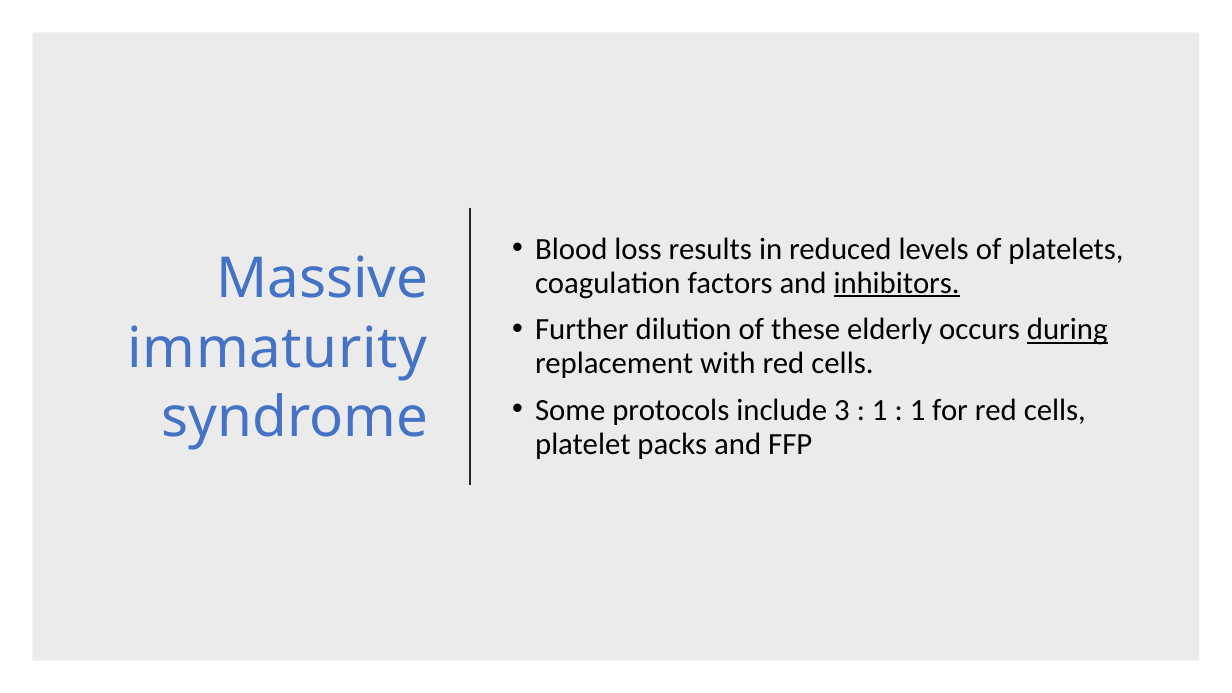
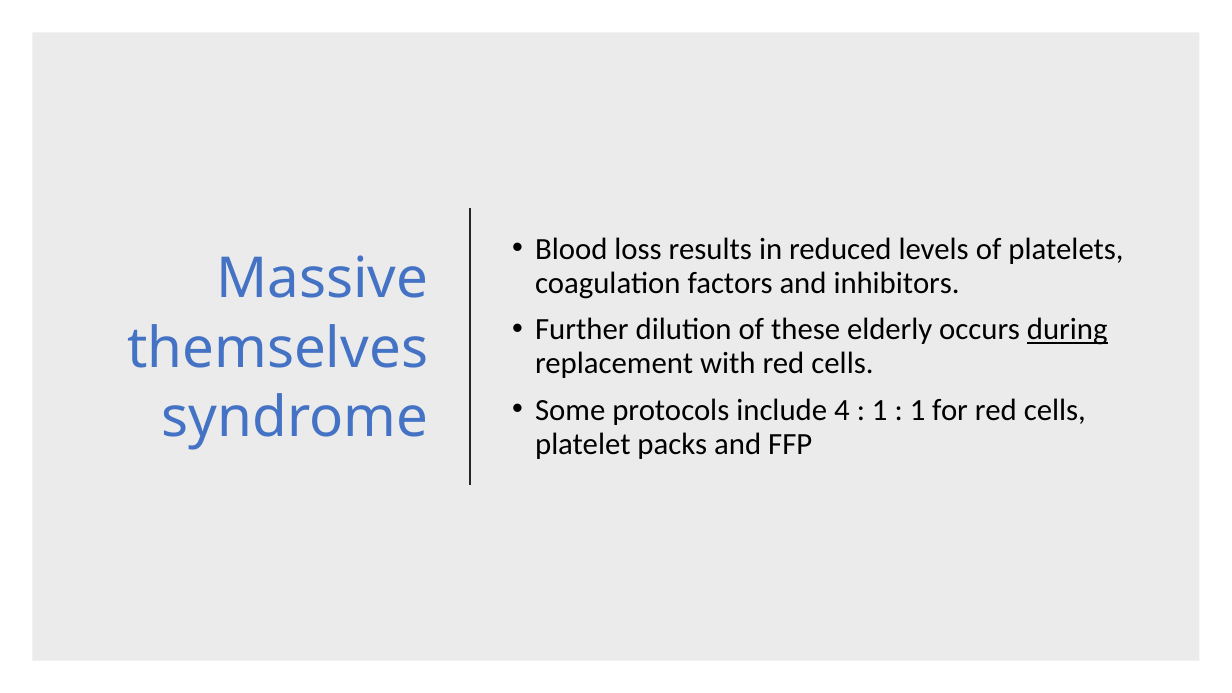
inhibitors underline: present -> none (897, 283)
immaturity: immaturity -> themselves (278, 349)
3: 3 -> 4 (842, 410)
